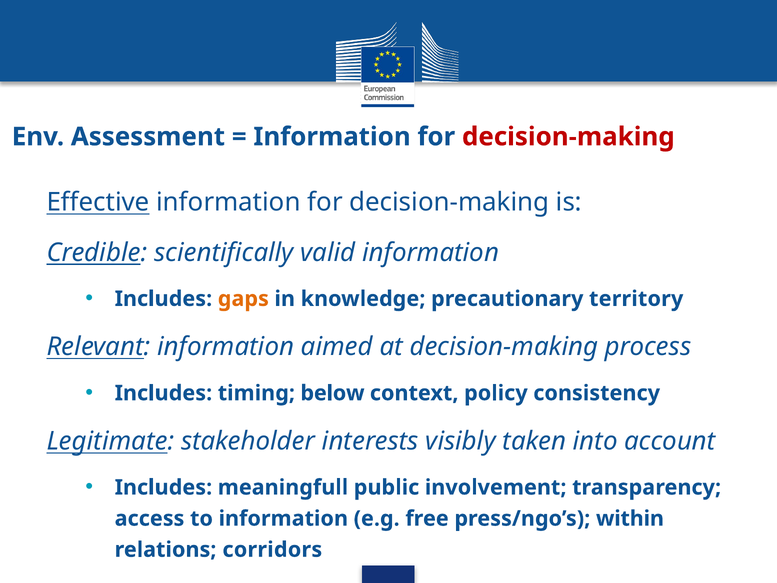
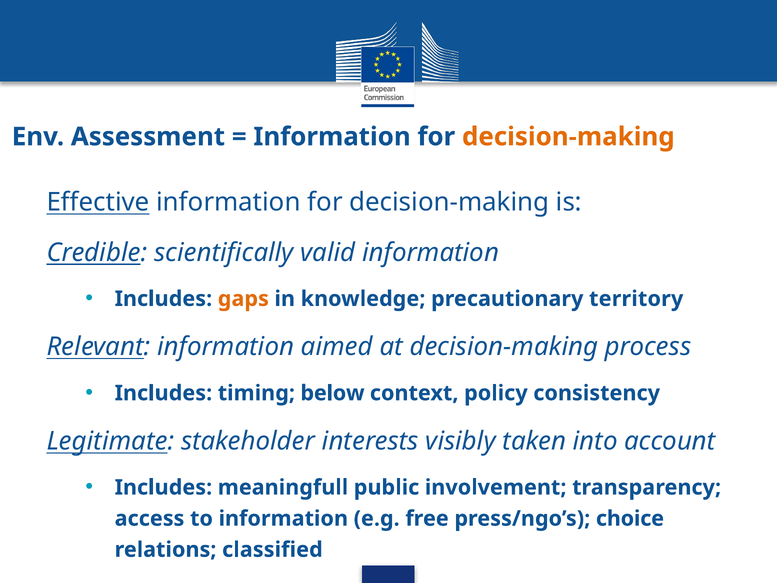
decision-making colour: red -> orange (568, 137)
within: within -> choice (630, 518)
corridors: corridors -> classified (272, 549)
